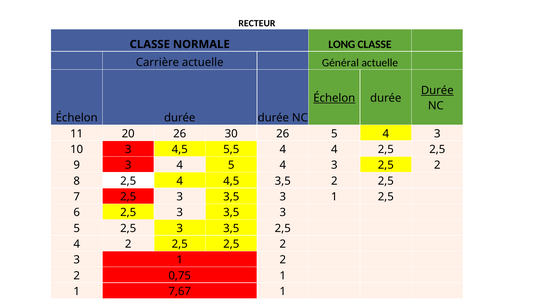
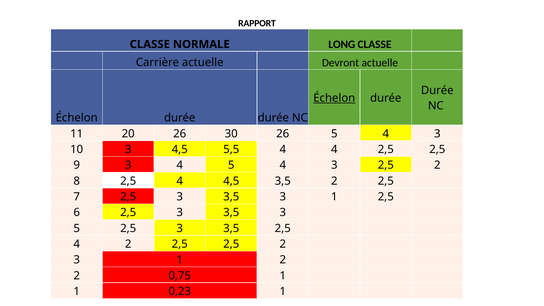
RECTEUR: RECTEUR -> RAPPORT (257, 23)
Général: Général -> Devront (340, 63)
Durée underline: present -> none (437, 90)
7,67: 7,67 -> 0,23 (180, 291)
